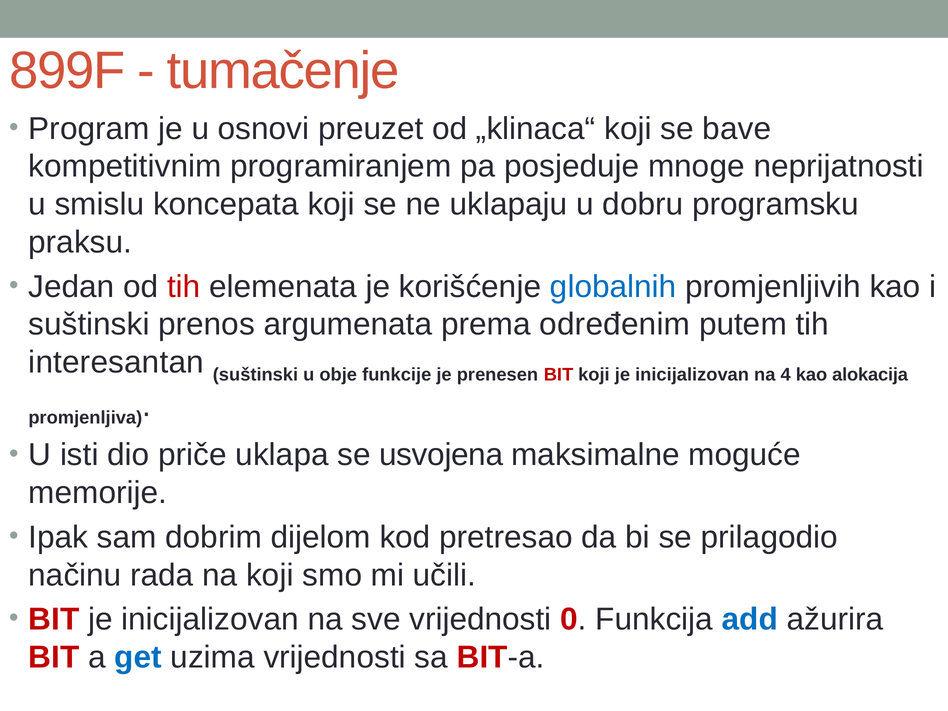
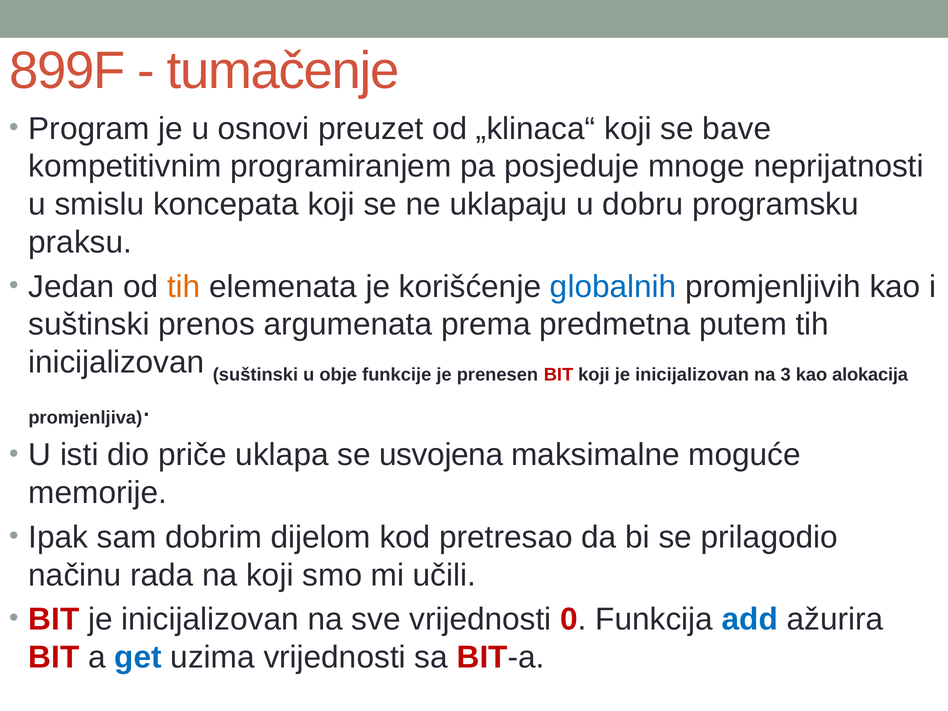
tih colour: red -> orange (184, 287)
određenim: određenim -> predmetna (615, 325)
interesantan: interesantan -> inicijalizovan (116, 362)
4: 4 -> 3 (786, 375)
